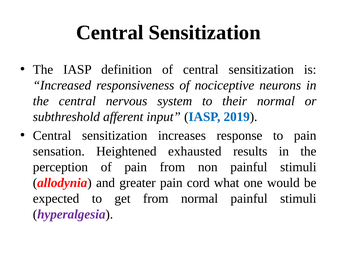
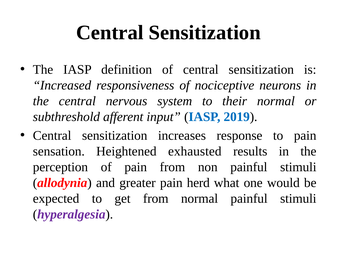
cord: cord -> herd (198, 183)
